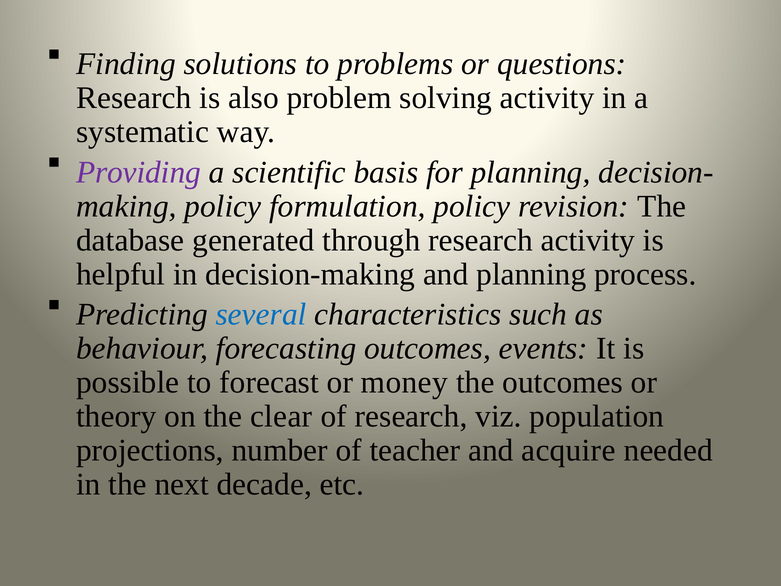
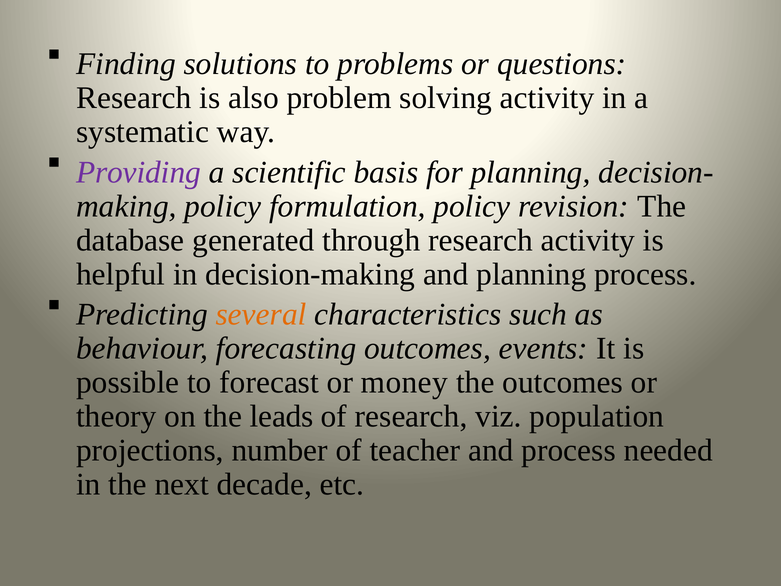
several colour: blue -> orange (261, 314)
clear: clear -> leads (282, 416)
and acquire: acquire -> process (569, 450)
